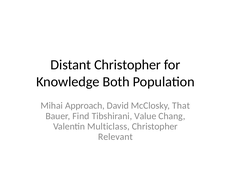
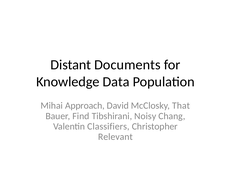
Distant Christopher: Christopher -> Documents (127, 65)
Both: Both -> Data (116, 82)
Value: Value -> Noisy (145, 116)
Multiclass: Multiclass -> Classifiers (108, 127)
